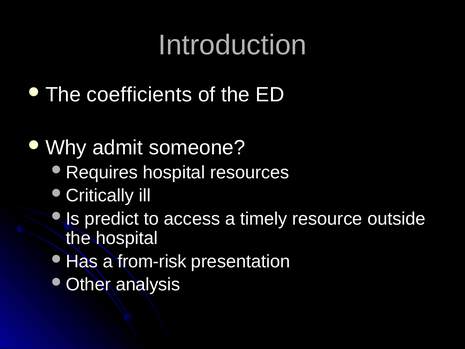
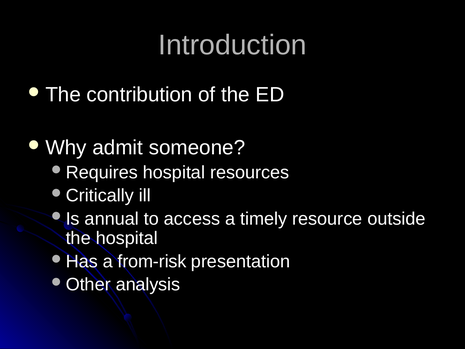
coefficients: coefficients -> contribution (140, 95)
predict: predict -> annual (112, 219)
